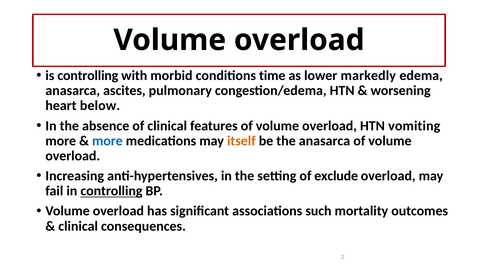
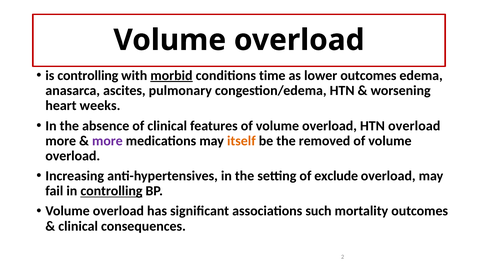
morbid underline: none -> present (171, 76)
lower markedly: markedly -> outcomes (368, 76)
below: below -> weeks (100, 106)
HTN vomiting: vomiting -> overload (414, 126)
more colour: blue -> purple (107, 141)
the anasarca: anasarca -> removed (325, 141)
